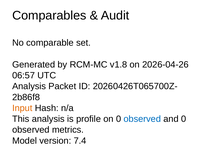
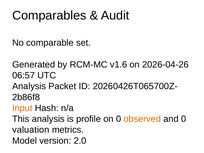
v1.8: v1.8 -> v1.6 (119, 65)
observed colour: blue -> orange (142, 119)
observed: observed -> valuation (31, 130)
7.4: 7.4 -> 2.0 (80, 141)
